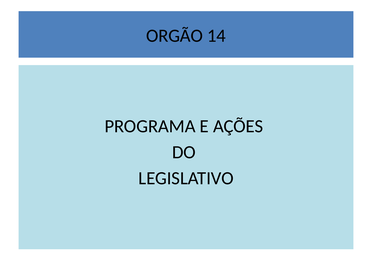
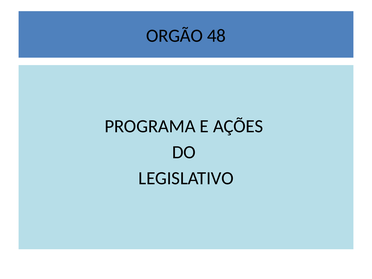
14: 14 -> 48 (216, 36)
